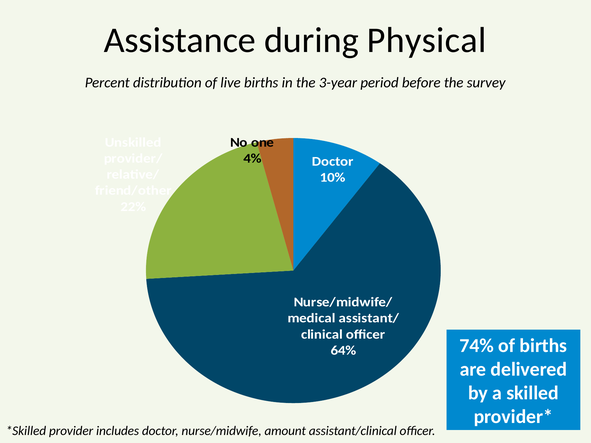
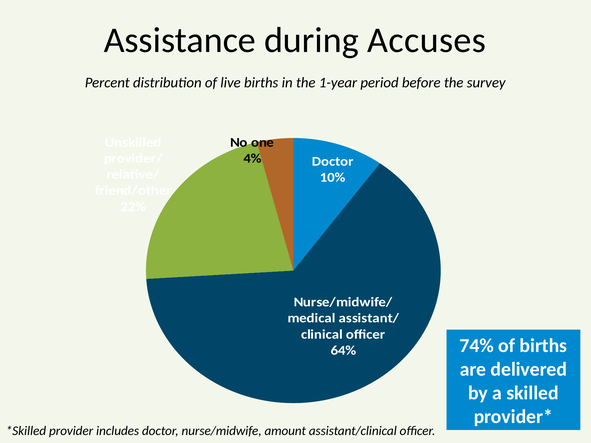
Physical: Physical -> Accuses (427, 40)
3-year: 3-year -> 1-year (338, 83)
